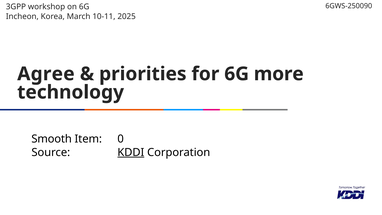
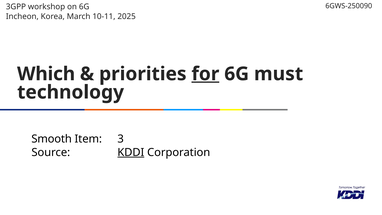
Agree: Agree -> Which (46, 74)
for underline: none -> present (205, 74)
more: more -> must (279, 74)
0: 0 -> 3 (121, 139)
